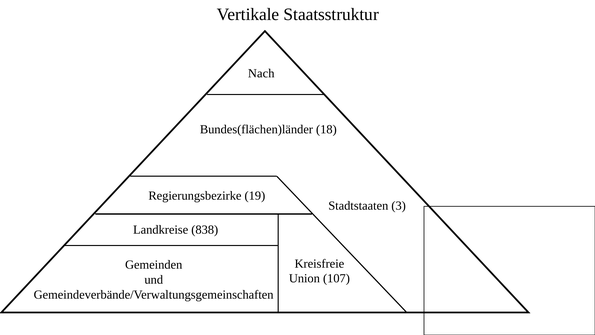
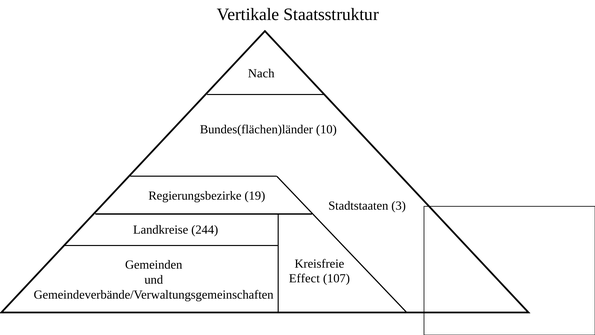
18: 18 -> 10 (326, 129)
838: 838 -> 244 (205, 230)
Union: Union -> Effect (304, 278)
